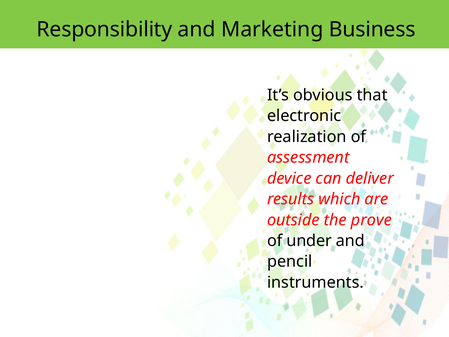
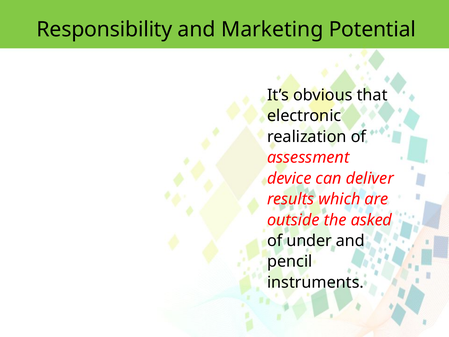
Business: Business -> Potential (372, 29)
prove: prove -> asked (371, 220)
